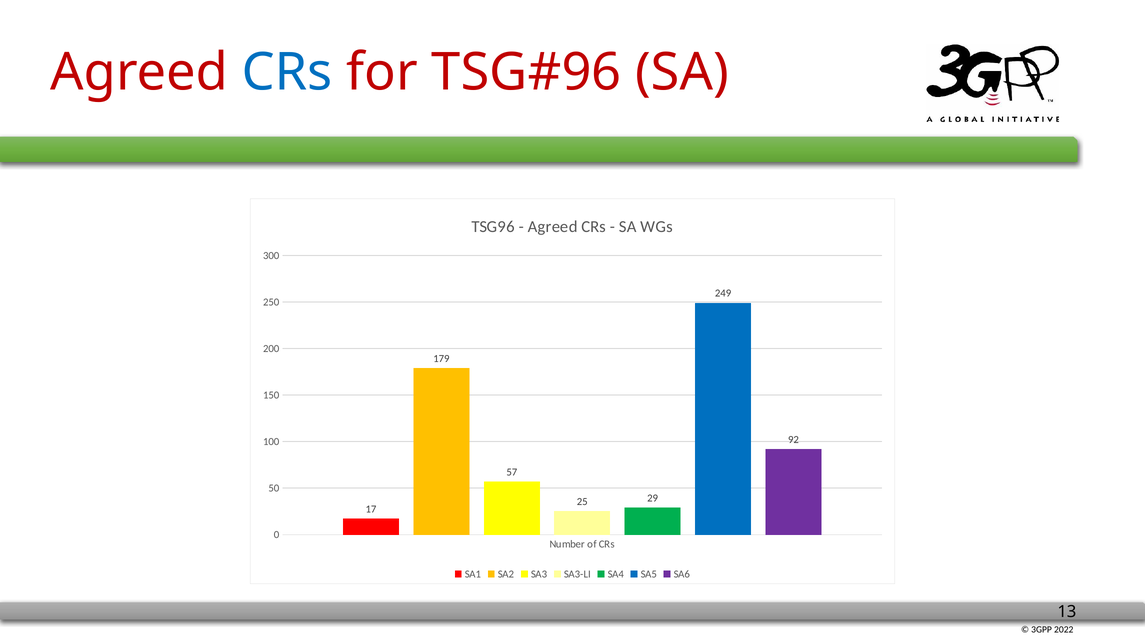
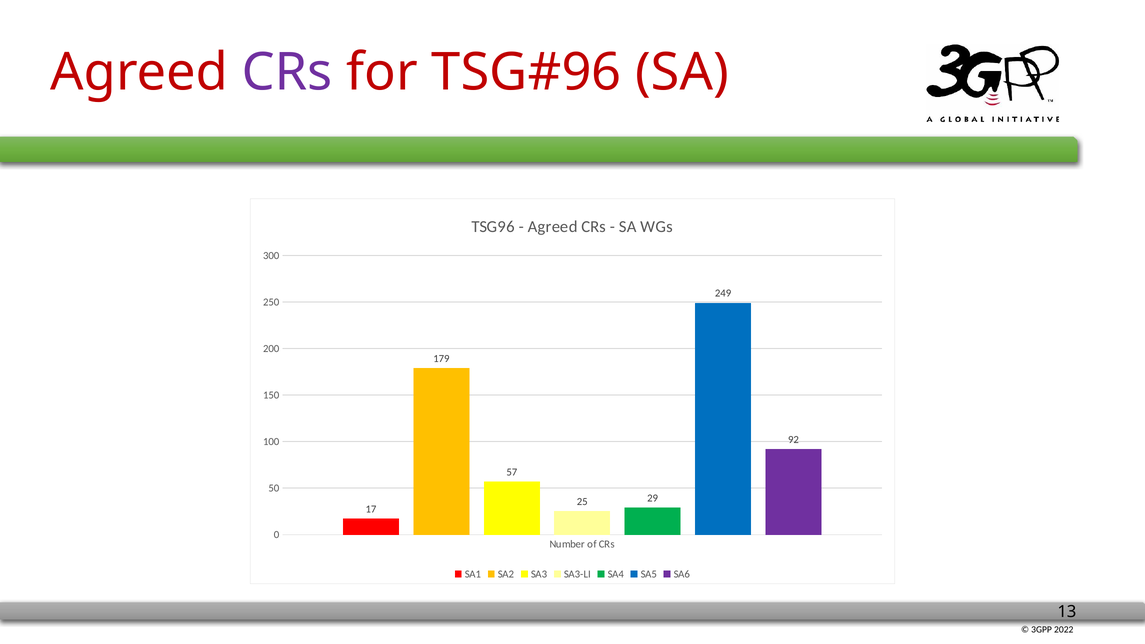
CRs colour: blue -> purple (287, 73)
